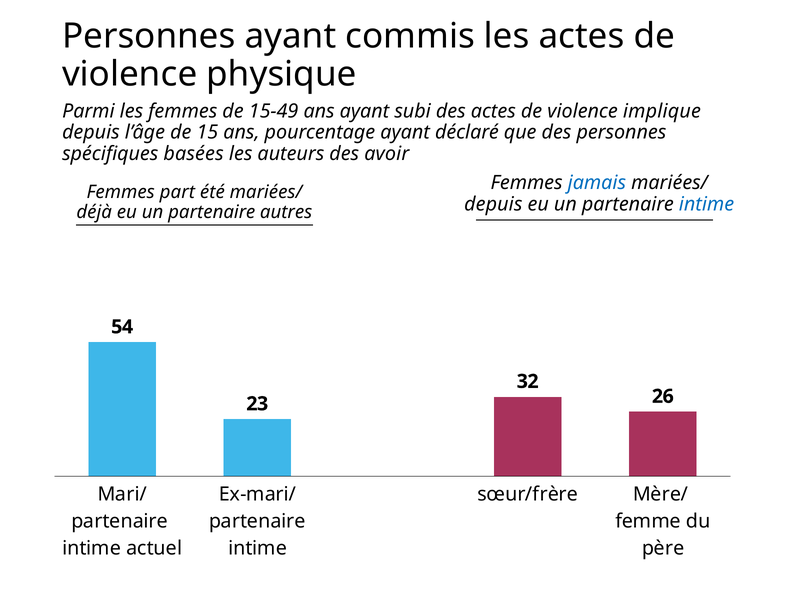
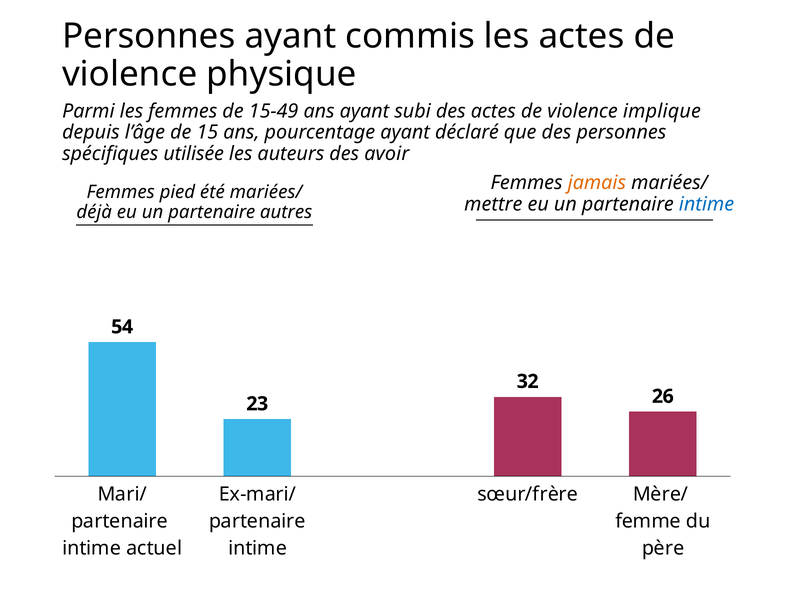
basées: basées -> utilisée (194, 154)
jamais colour: blue -> orange (597, 183)
part: part -> pied (177, 192)
depuis: depuis -> mettre (493, 204)
